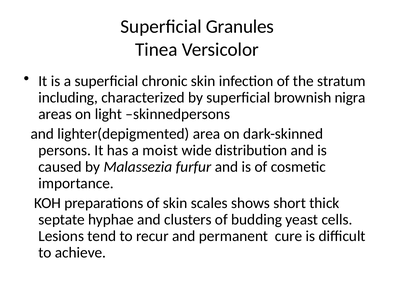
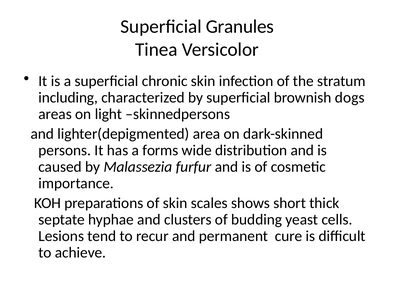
nigra: nigra -> dogs (350, 98)
moist: moist -> forms (160, 151)
